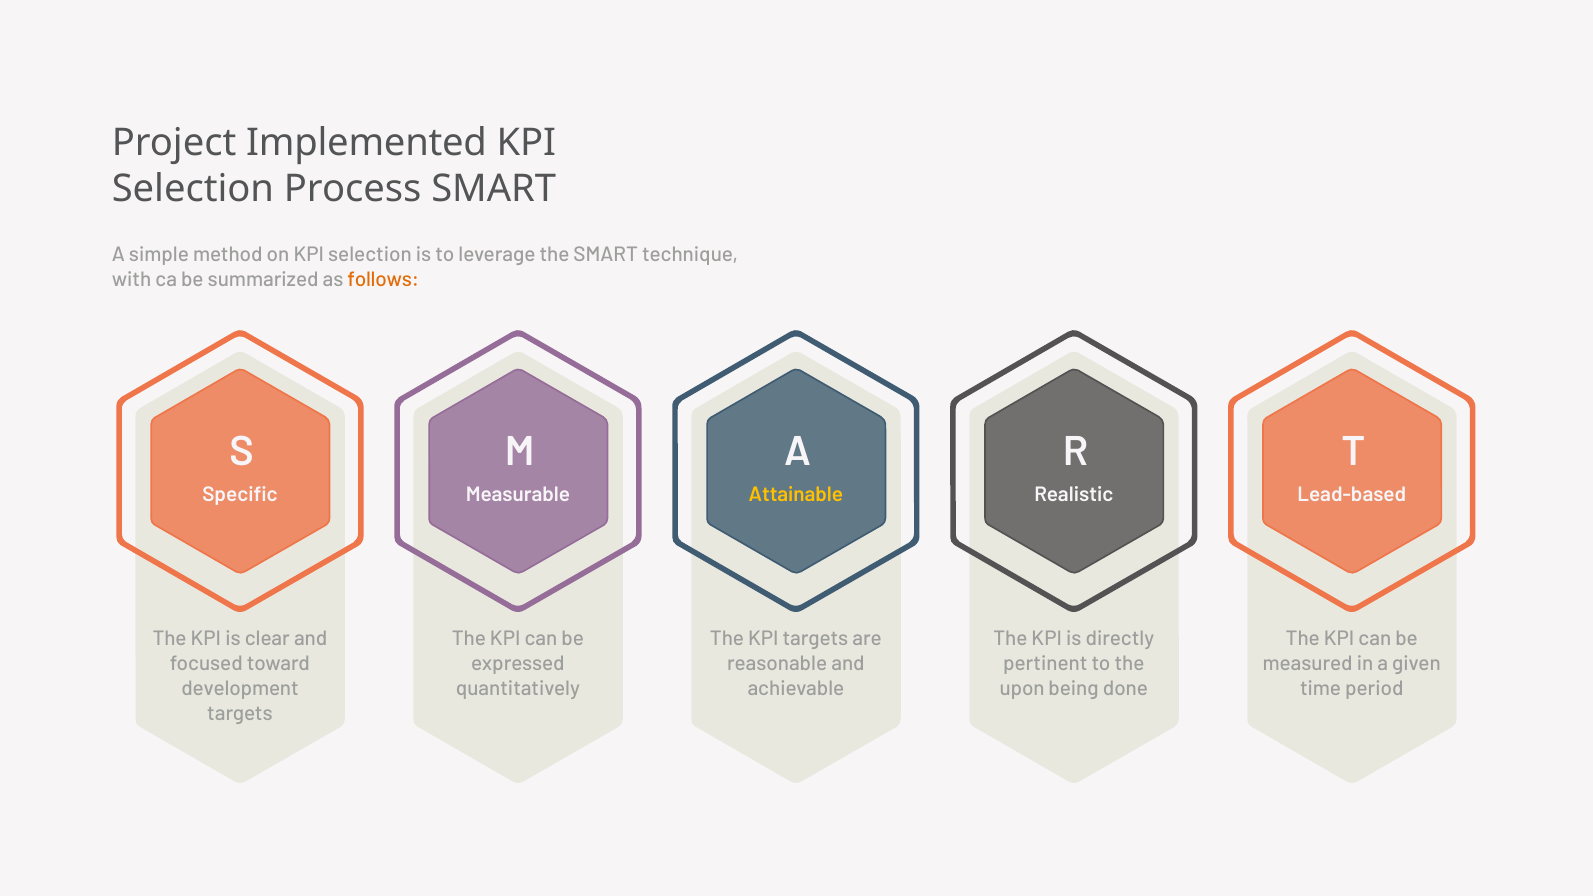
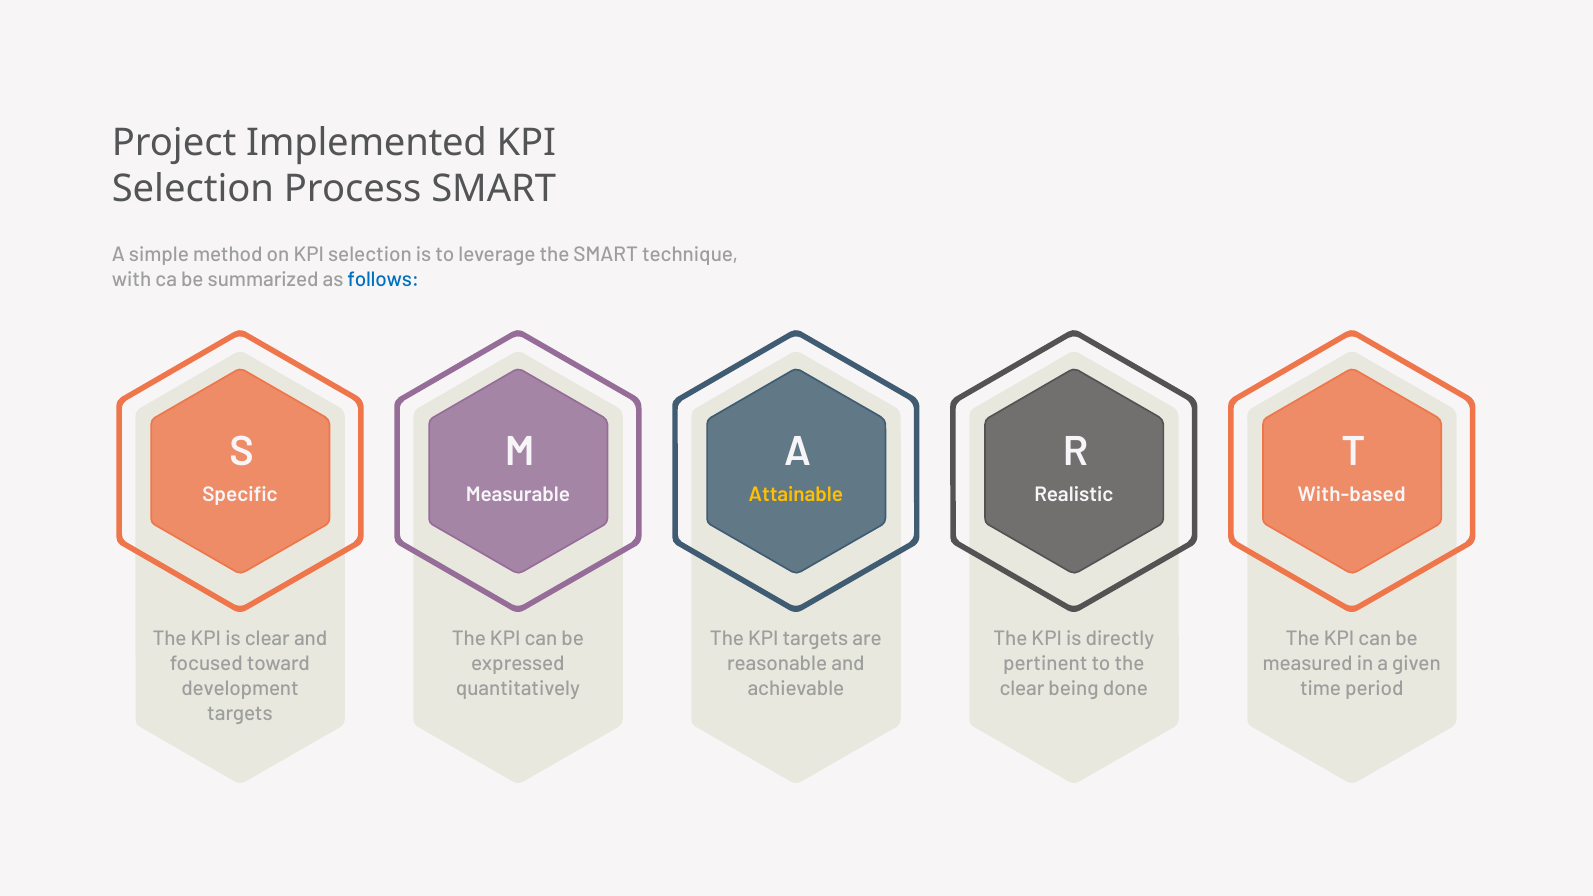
follows colour: orange -> blue (383, 279)
Lead-based: Lead-based -> With-based (1352, 495)
upon: upon -> clear (1022, 689)
